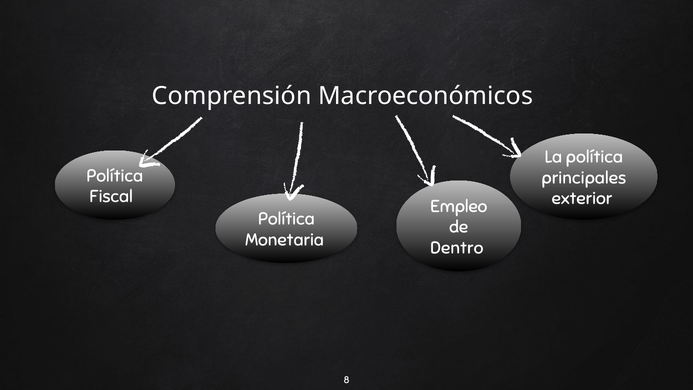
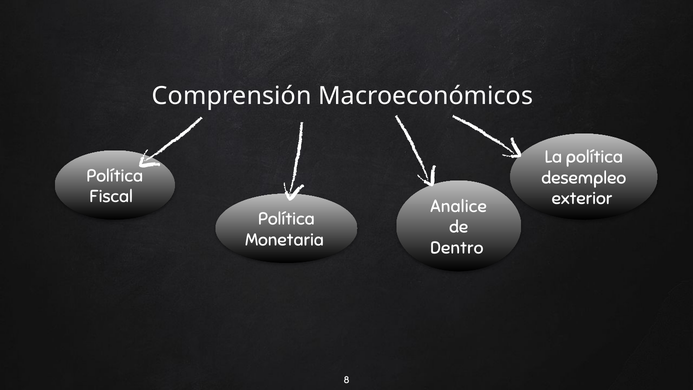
principales: principales -> desempleo (584, 178)
Empleo: Empleo -> Analice (459, 206)
